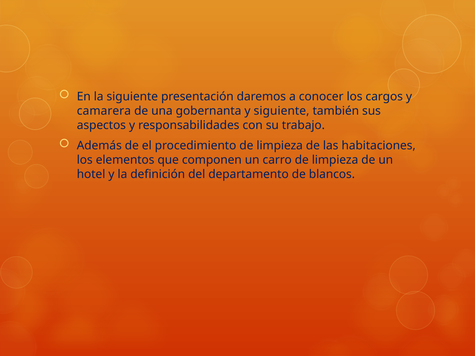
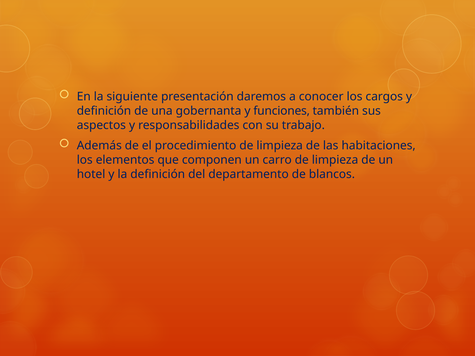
camarera: camarera -> definición (104, 111)
y siguiente: siguiente -> funciones (282, 111)
